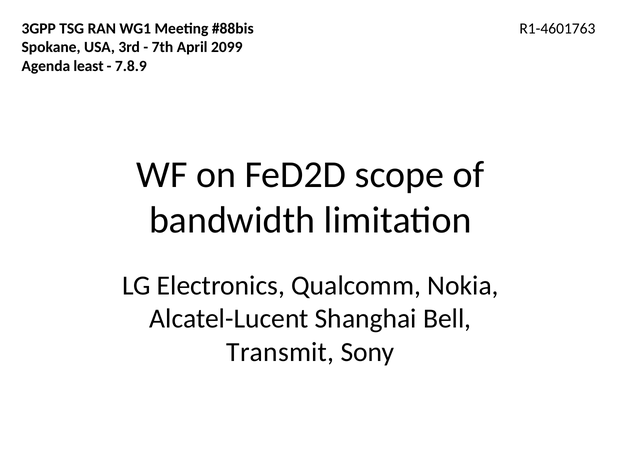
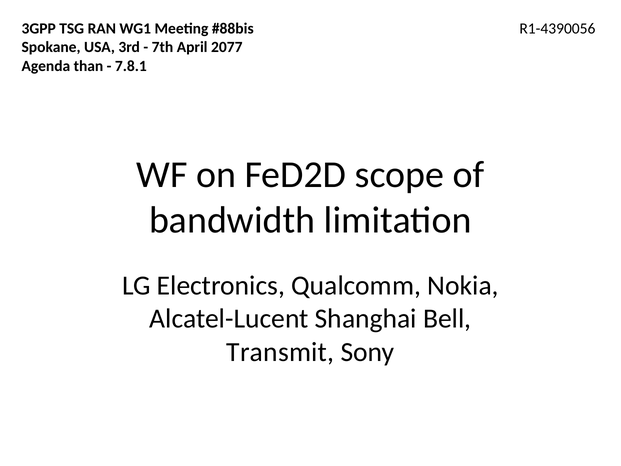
R1-4601763: R1-4601763 -> R1-4390056 (557, 29)
2099: 2099 -> 2077 (227, 47)
least: least -> than (88, 66)
7.8.9: 7.8.9 -> 7.8.1 (131, 66)
